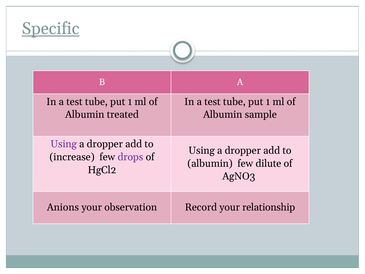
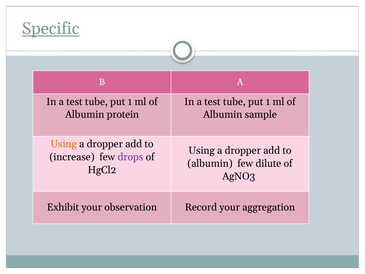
treated: treated -> protein (123, 115)
Using colour: purple -> orange (64, 144)
Anions: Anions -> Exhibit (63, 207)
relationship: relationship -> aggregation (269, 207)
